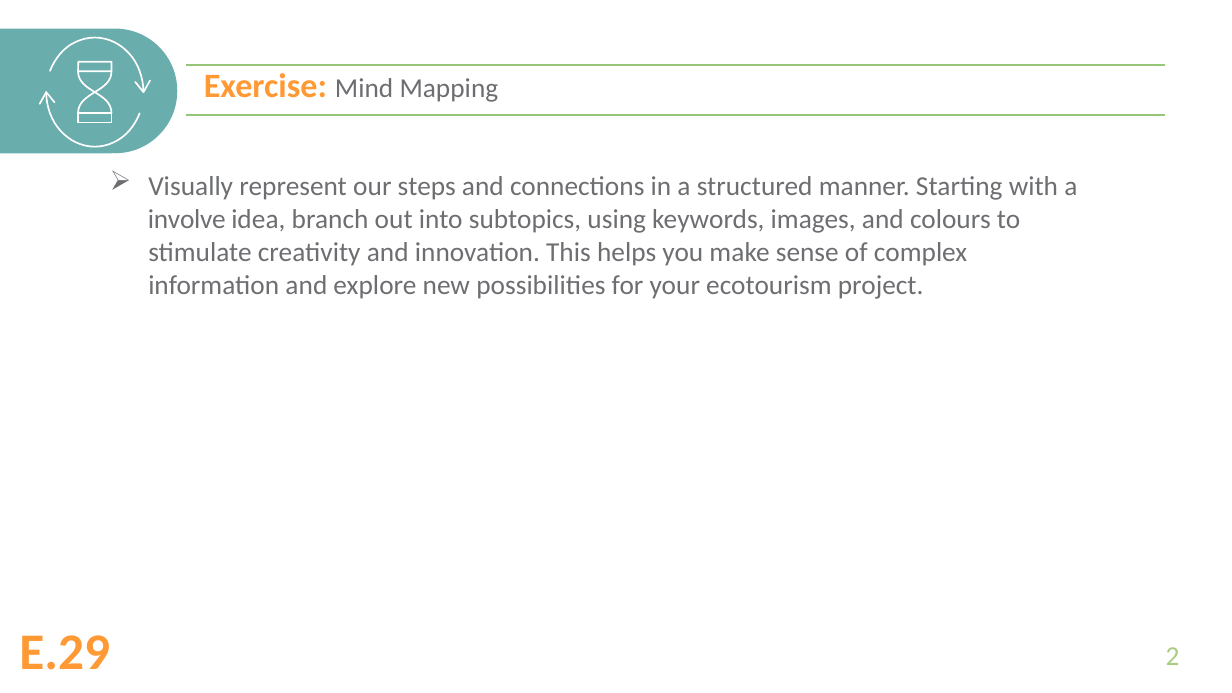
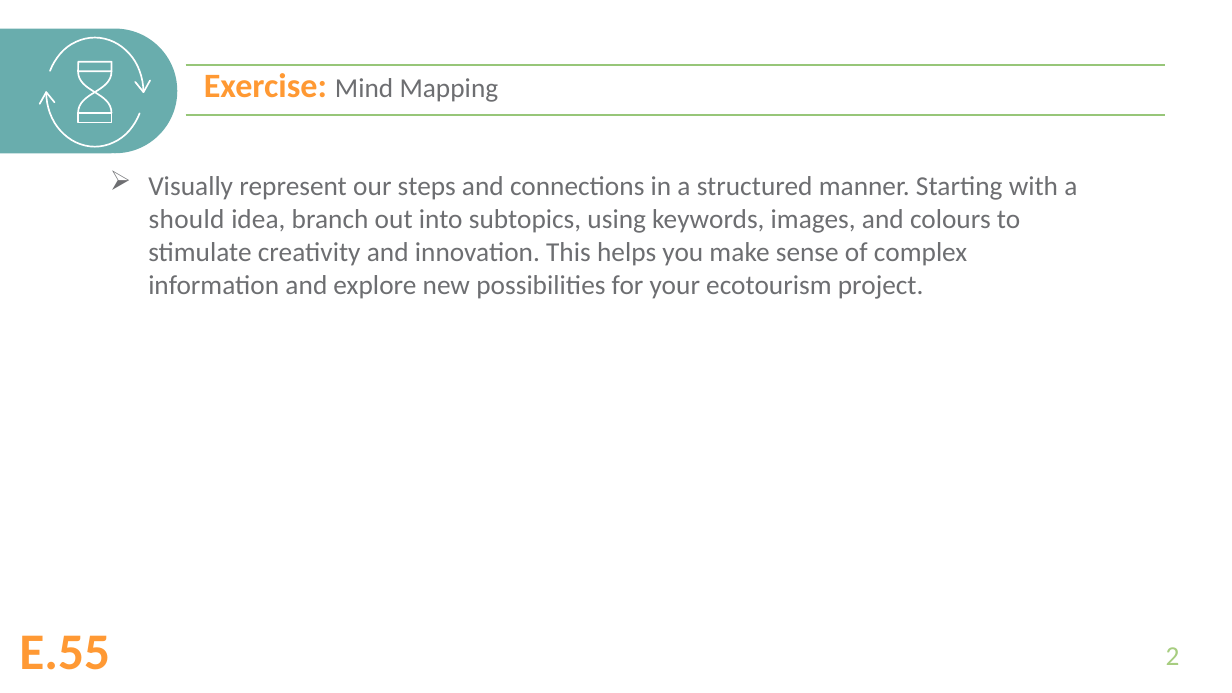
involve: involve -> should (187, 219)
E.29: E.29 -> E.55 (65, 653)
